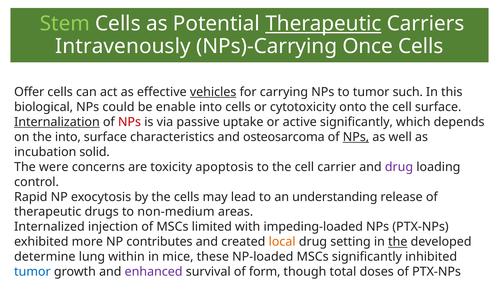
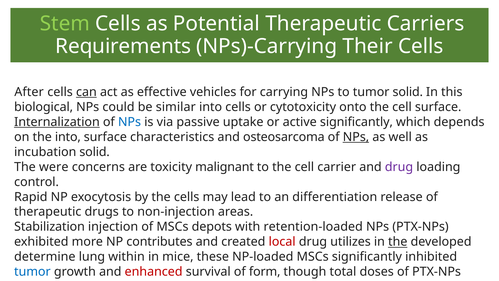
Therapeutic underline: present -> none (323, 24)
Intravenously: Intravenously -> Requirements (123, 46)
Once: Once -> Their (368, 46)
Offer: Offer -> After (29, 92)
can underline: none -> present (86, 92)
vehicles underline: present -> none (213, 92)
tumor such: such -> solid (408, 92)
enable: enable -> similar (176, 107)
NPs colour: red -> blue (130, 122)
apoptosis: apoptosis -> malignant (225, 167)
understanding: understanding -> differentiation (335, 197)
non-medium: non-medium -> non-injection (176, 212)
Internalized: Internalized -> Stabilization (49, 227)
limited: limited -> depots (212, 227)
impeding-loaded: impeding-loaded -> retention-loaded (313, 227)
local colour: orange -> red (282, 242)
setting: setting -> utilizes (351, 242)
enhanced colour: purple -> red (154, 272)
